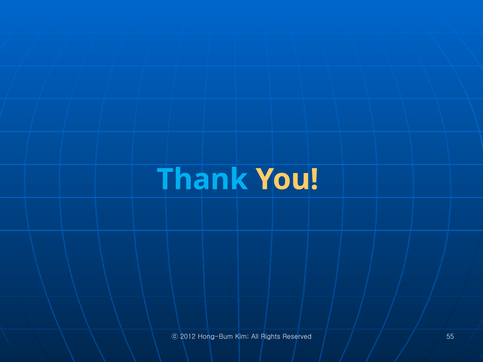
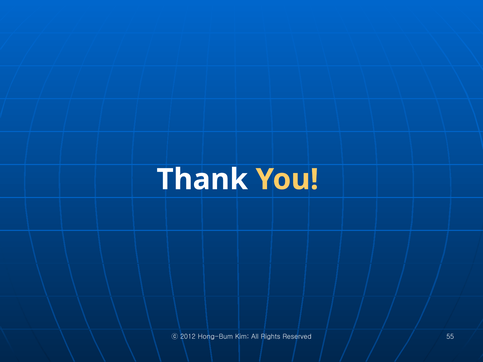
Thank colour: light blue -> white (202, 180)
